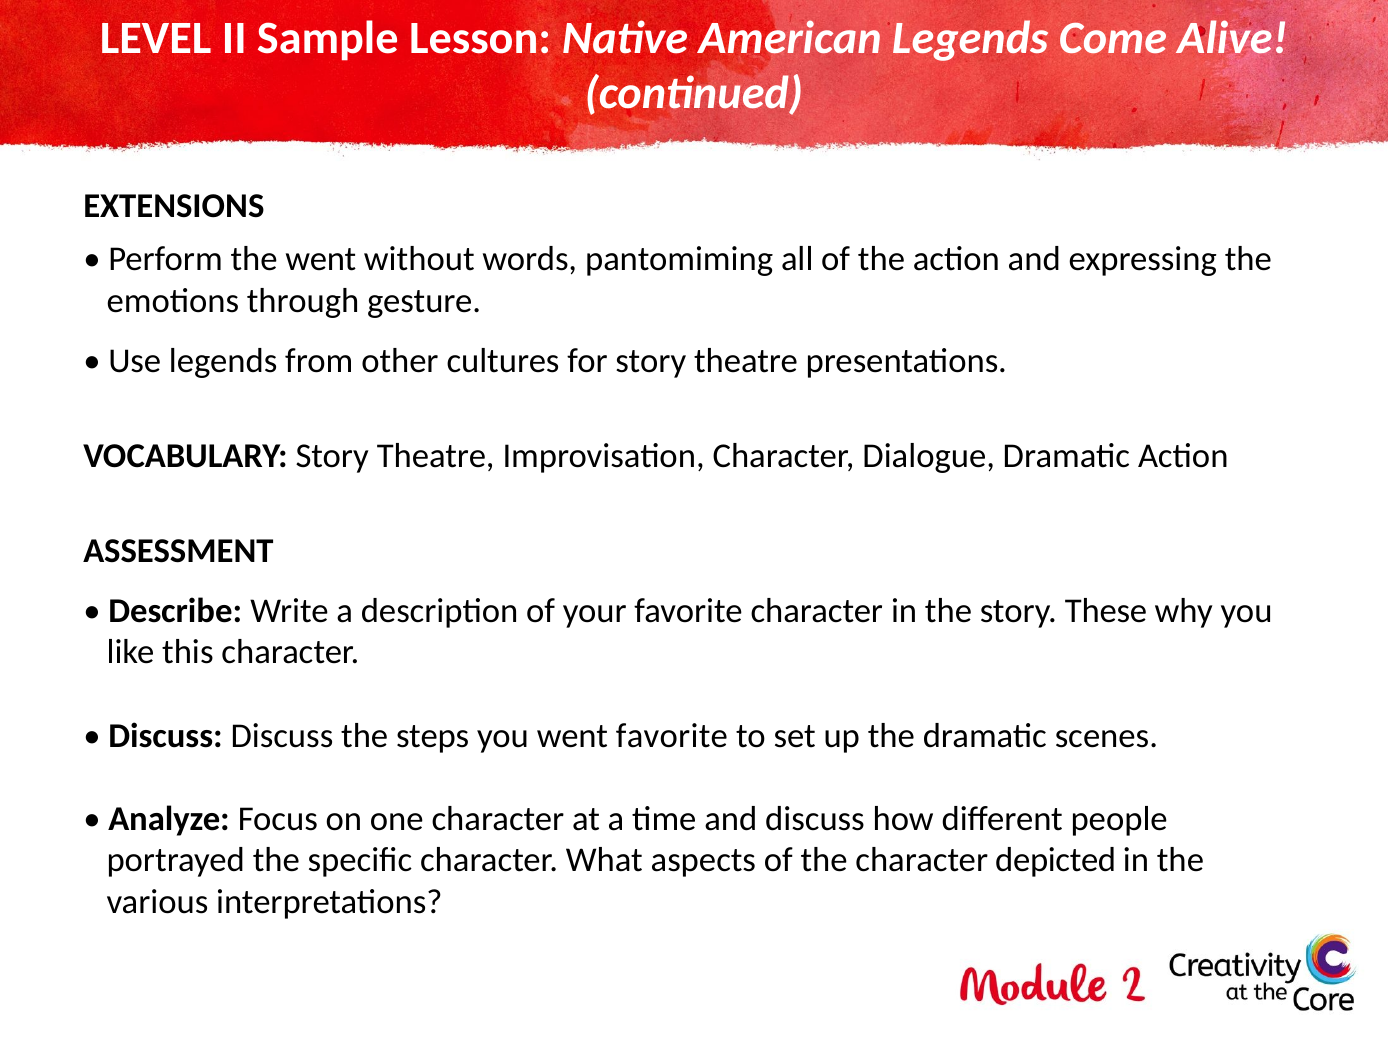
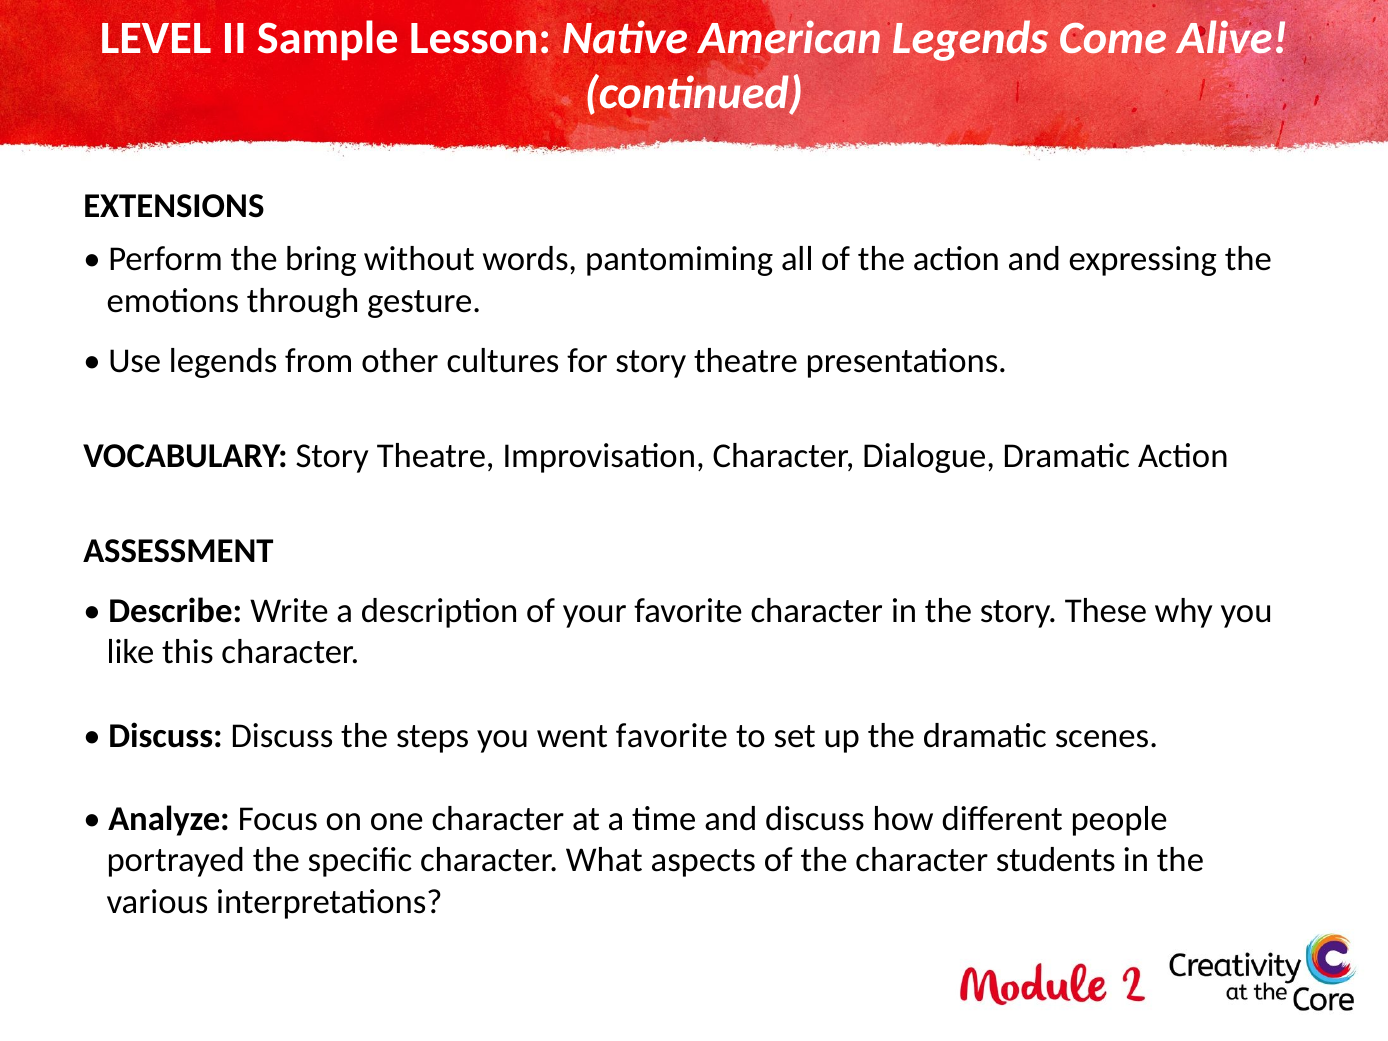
the went: went -> bring (321, 259)
depicted: depicted -> students (1056, 861)
